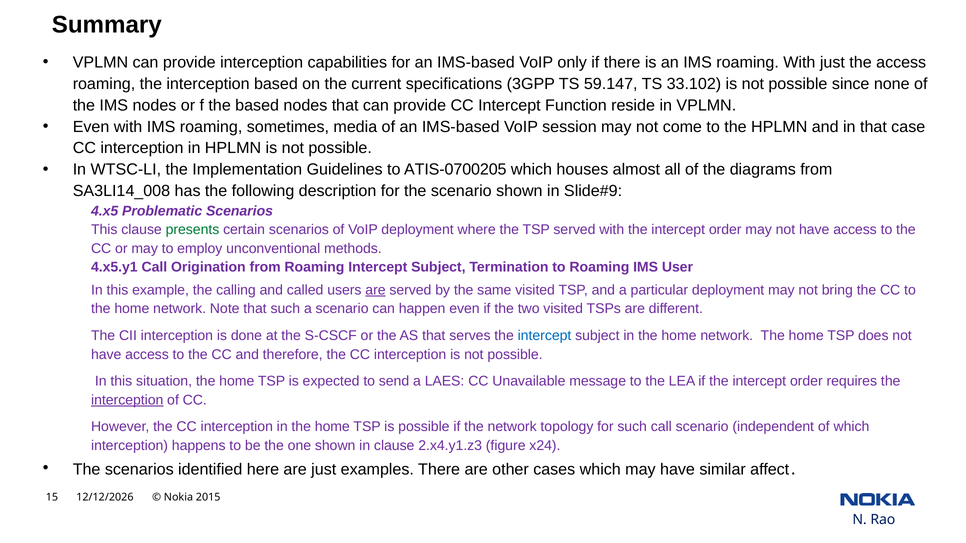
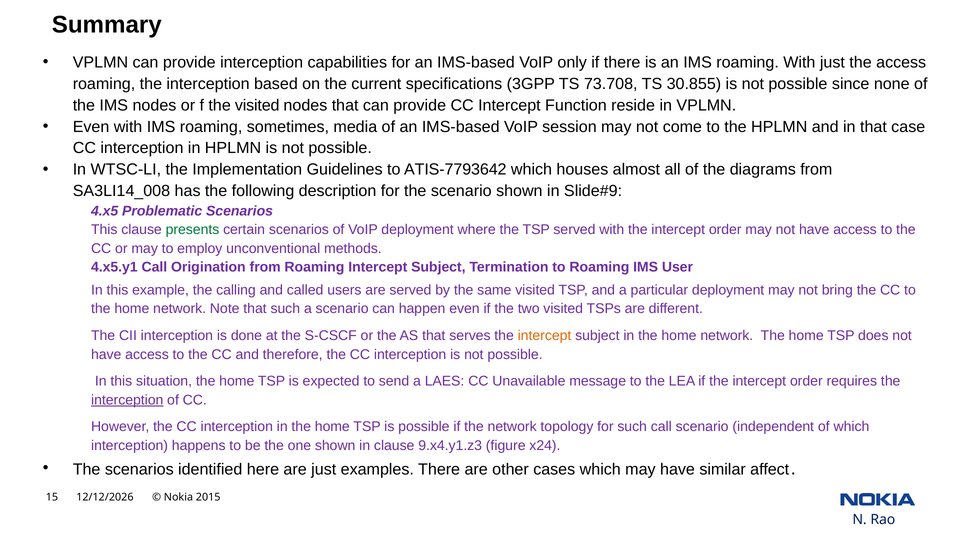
59.147: 59.147 -> 73.708 (611, 84)
33.102: 33.102 -> 30.855 (694, 84)
the based: based -> visited (257, 105)
ATIS-0700205: ATIS-0700205 -> ATIS-7793642 (455, 170)
are underline: present -> none (375, 290)
intercept colour: blue -> orange (545, 336)
2.x4.y1.z3: 2.x4.y1.z3 -> 9.x4.y1.z3 (450, 446)
